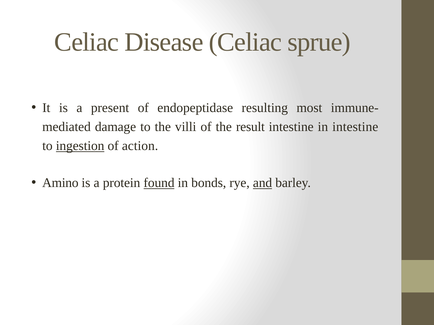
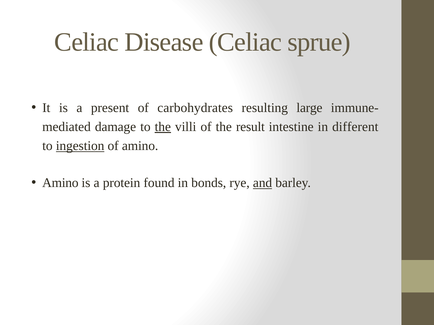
endopeptidase: endopeptidase -> carbohydrates (195, 108)
most: most -> large (309, 108)
the underline: none -> present (163, 127)
in intestine: intestine -> different (355, 127)
of action: action -> amino (140, 146)
found underline: present -> none (159, 183)
